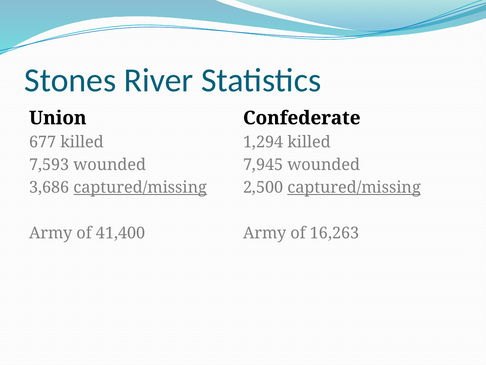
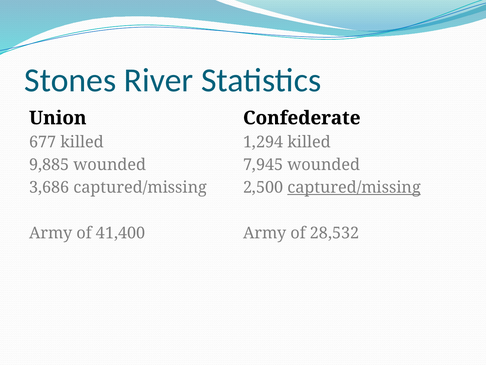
7,593: 7,593 -> 9,885 (49, 165)
captured/missing underline: present -> none (140, 187)
16,263: 16,263 -> 28,532 (335, 233)
